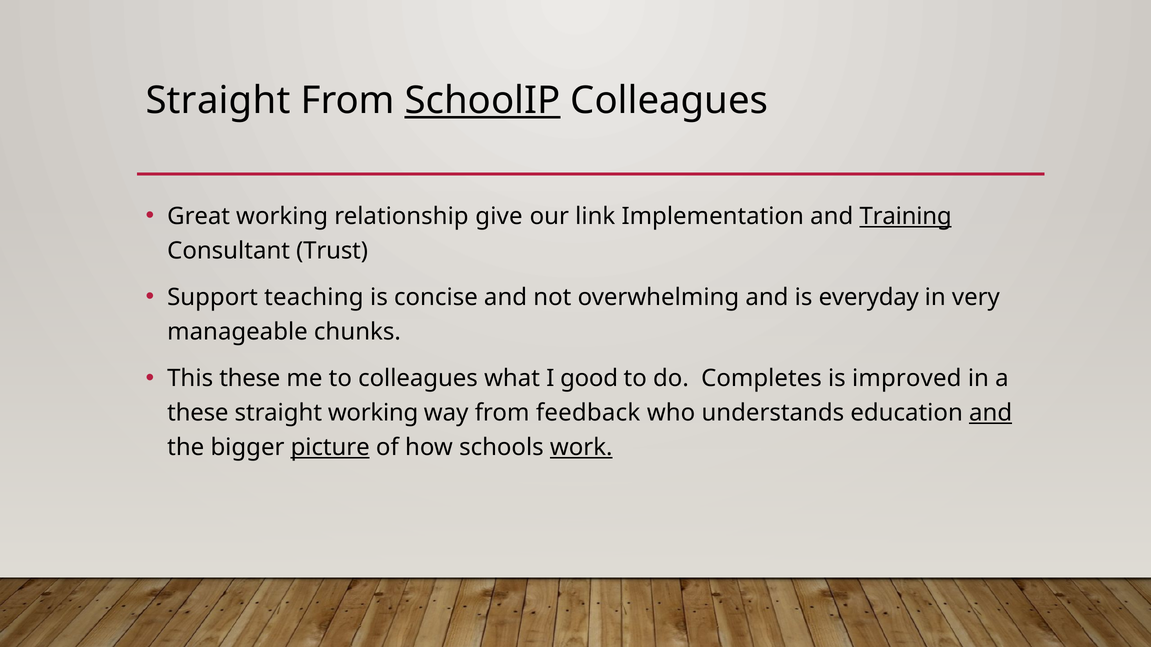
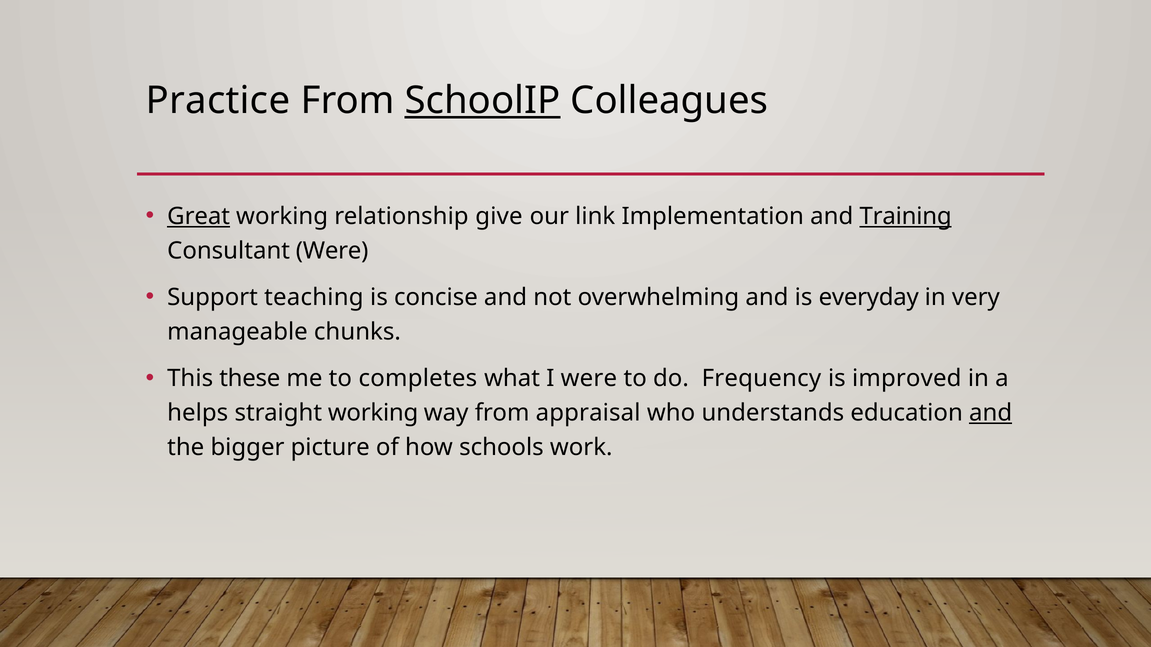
Straight: Straight -> Practice (218, 101)
Great underline: none -> present (199, 216)
Consultant Trust: Trust -> Were (332, 251)
to colleagues: colleagues -> completes (418, 379)
I good: good -> were (589, 379)
Completes: Completes -> Frequency (761, 379)
these: these -> helps (198, 413)
feedback: feedback -> appraisal (588, 413)
picture underline: present -> none (330, 448)
work underline: present -> none (581, 448)
